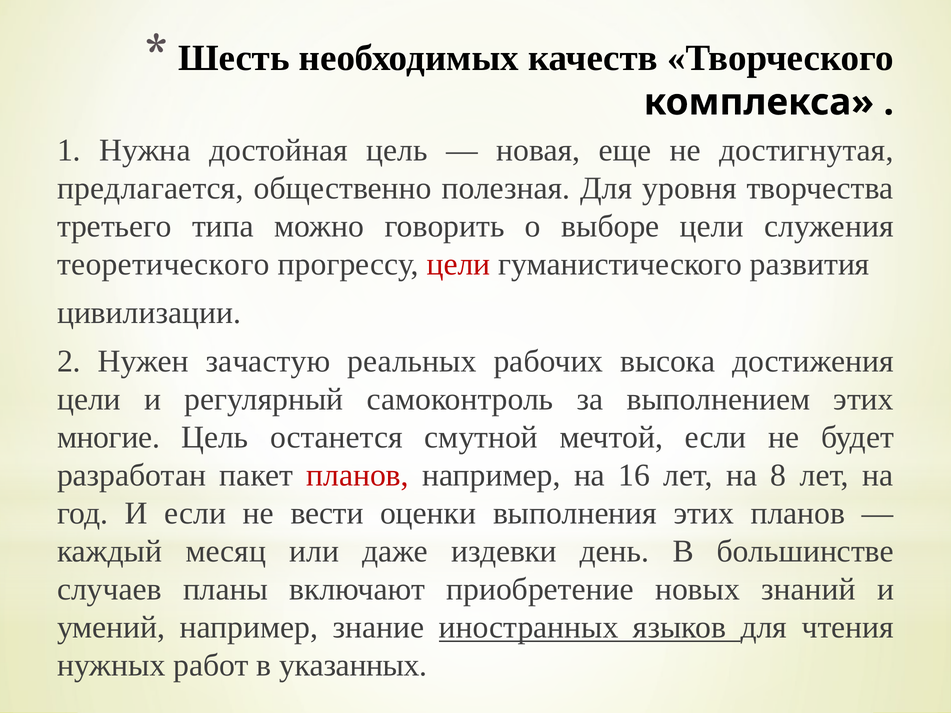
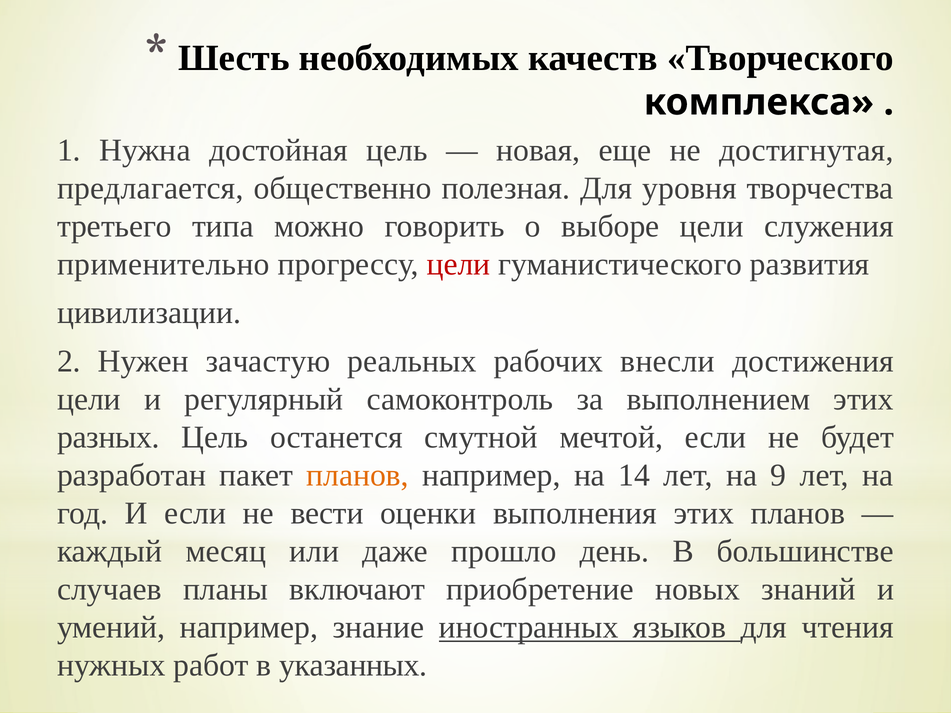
теоретического: теоретического -> применительно (163, 265)
высока: высока -> внесли (668, 361)
многие: многие -> разных (108, 437)
планов colour: red -> orange (358, 475)
16: 16 -> 14 (634, 475)
8: 8 -> 9 (778, 475)
издевки: издевки -> прошло (504, 551)
